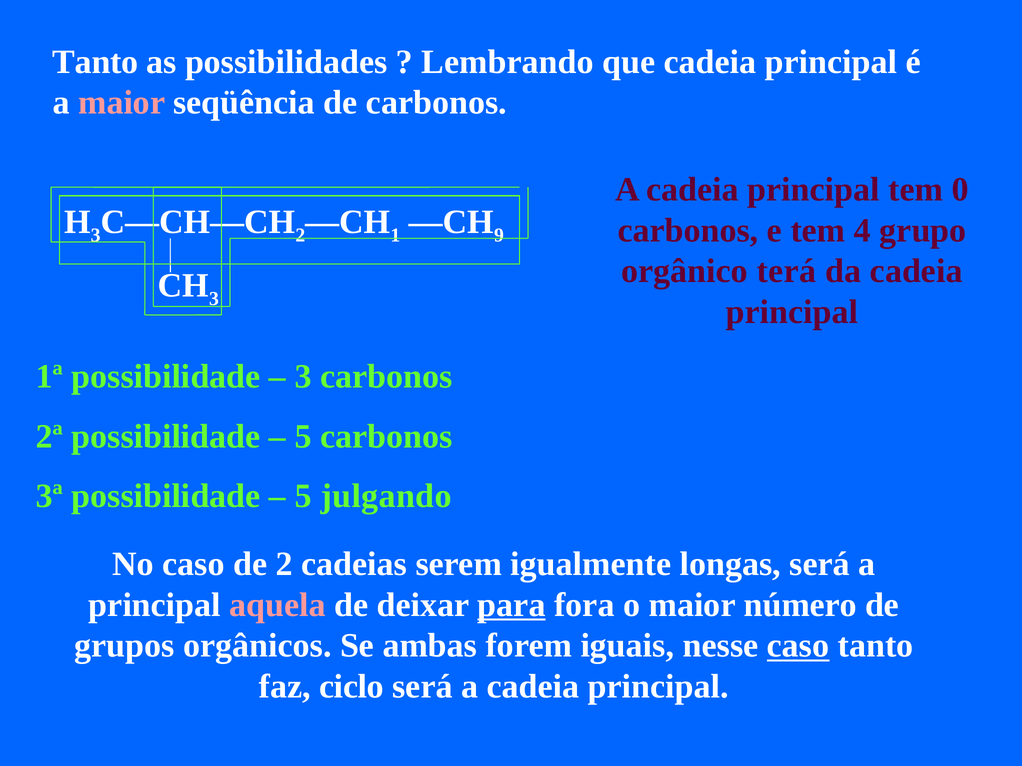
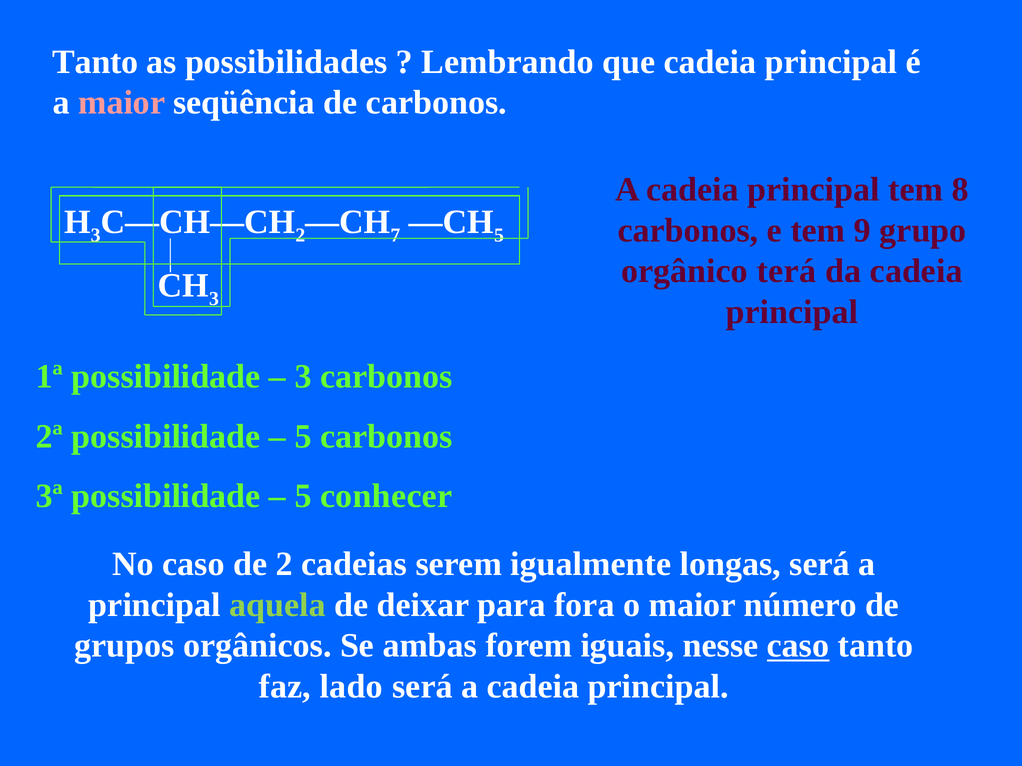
0: 0 -> 8 (960, 190)
1: 1 -> 7 (395, 235)
9: 9 -> 5 (499, 235)
4: 4 -> 9 (862, 231)
julgando: julgando -> conhecer (386, 496)
aquela colour: pink -> light green (278, 605)
para underline: present -> none (512, 605)
ciclo: ciclo -> lado (351, 687)
